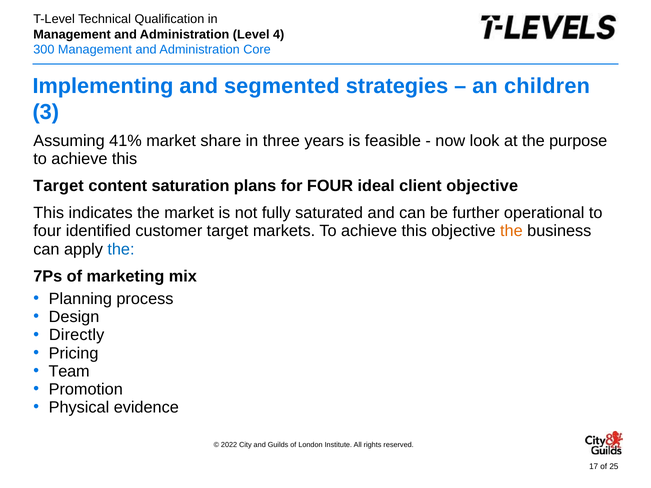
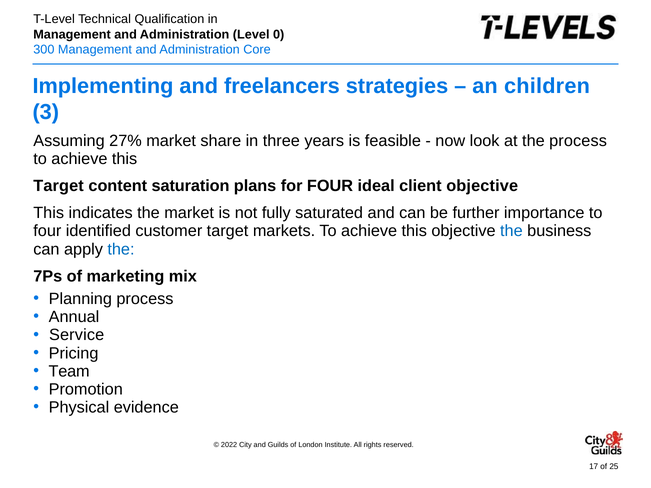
4: 4 -> 0 (279, 34)
segmented: segmented -> freelancers (282, 86)
41%: 41% -> 27% (126, 141)
the purpose: purpose -> process (578, 141)
operational: operational -> importance (544, 213)
the colour: orange -> blue (511, 231)
Design: Design -> Annual (74, 317)
Directly: Directly -> Service (77, 335)
